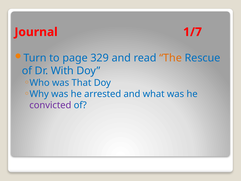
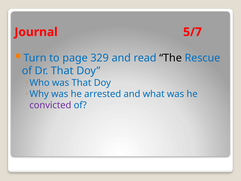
1/7: 1/7 -> 5/7 (193, 32)
The colour: orange -> black (171, 58)
Dr With: With -> That (62, 71)
